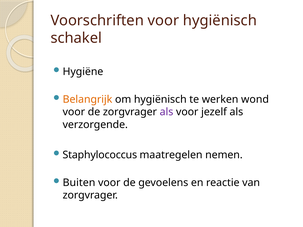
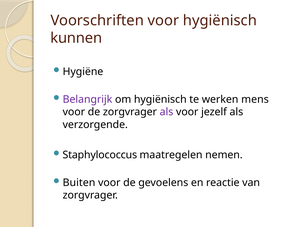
schakel: schakel -> kunnen (76, 38)
Belangrijk colour: orange -> purple (87, 99)
wond: wond -> mens (255, 99)
